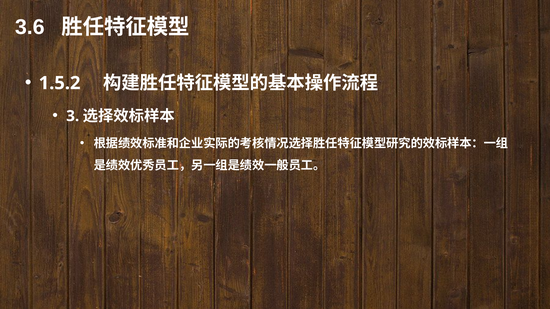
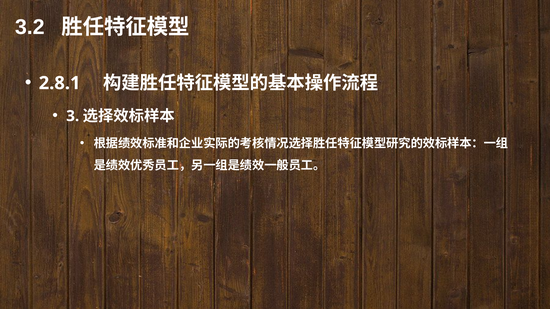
3.6: 3.6 -> 3.2 (30, 27)
1.5.2: 1.5.2 -> 2.8.1 (60, 83)
